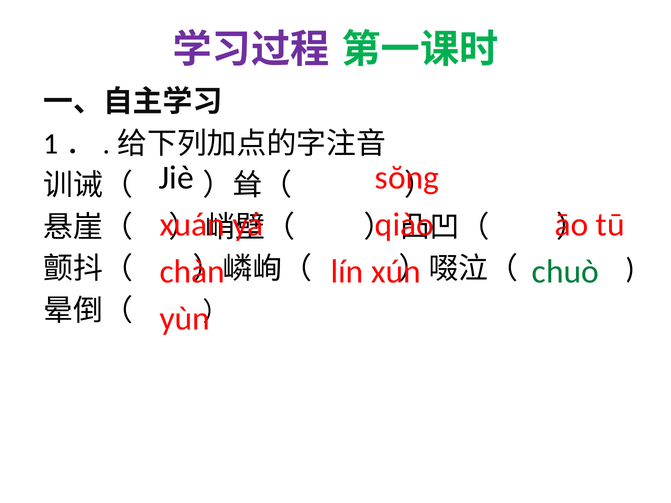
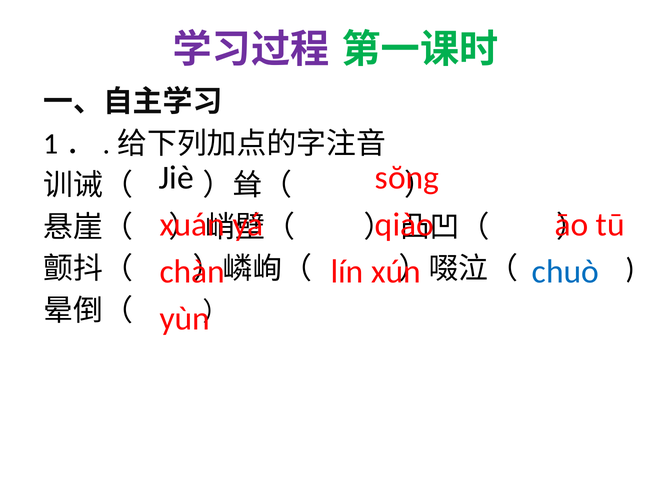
chuò colour: green -> blue (565, 272)
